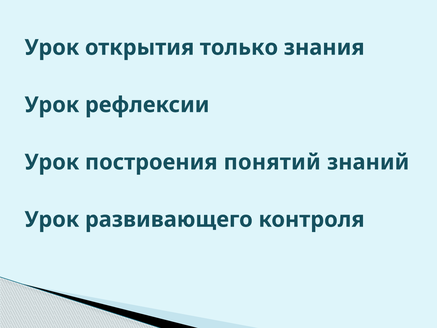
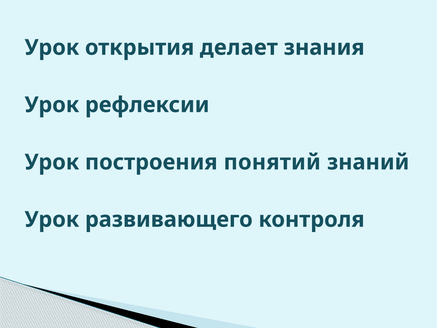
только: только -> делает (239, 48)
